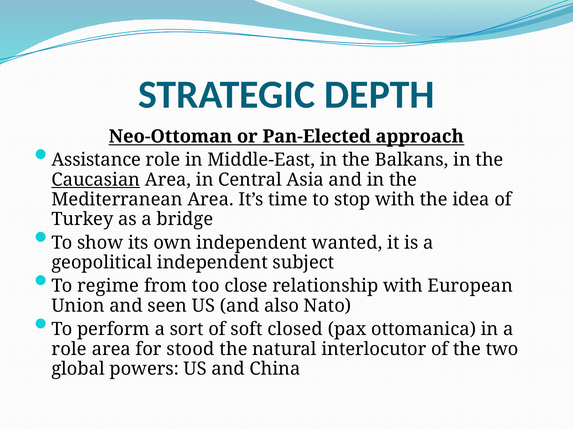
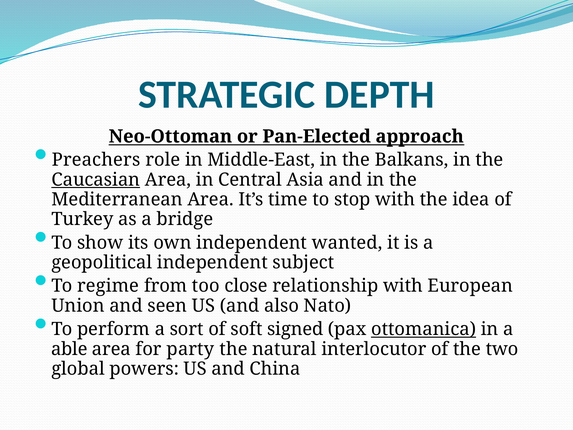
Assistance: Assistance -> Preachers (96, 160)
closed: closed -> signed (295, 329)
ottomanica underline: none -> present (424, 329)
role: role -> able (69, 349)
stood: stood -> party (190, 349)
